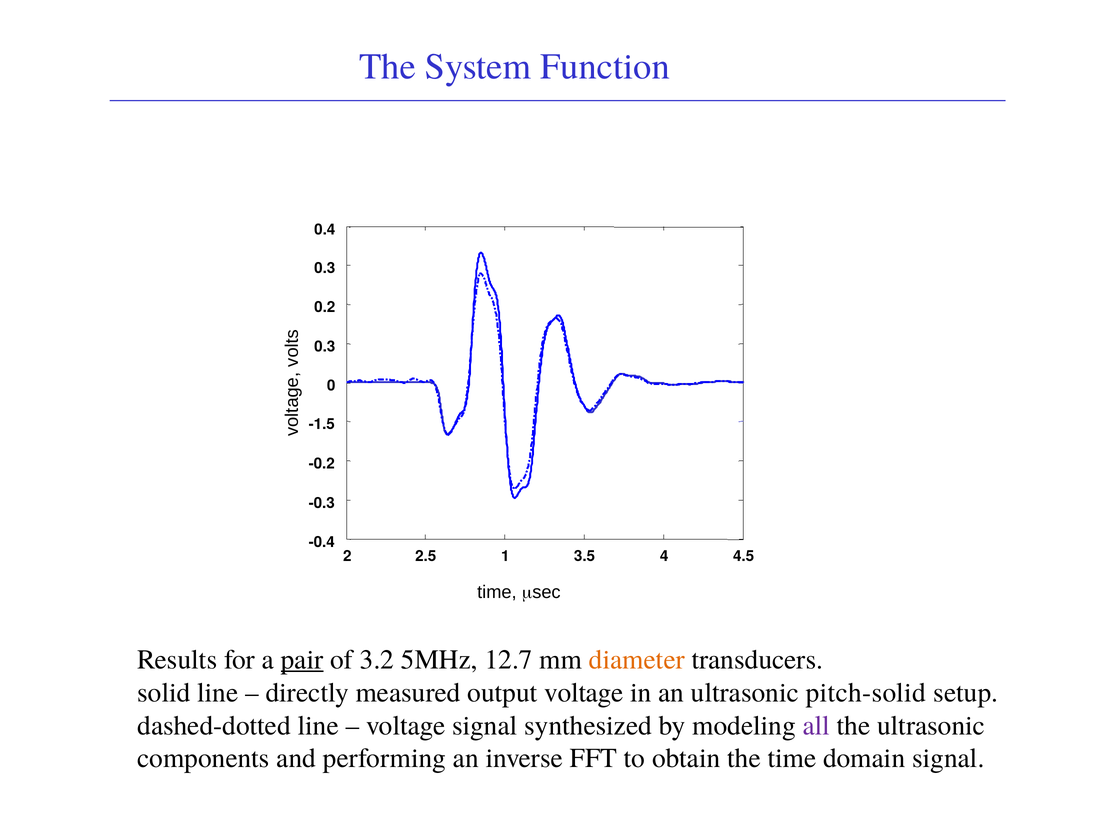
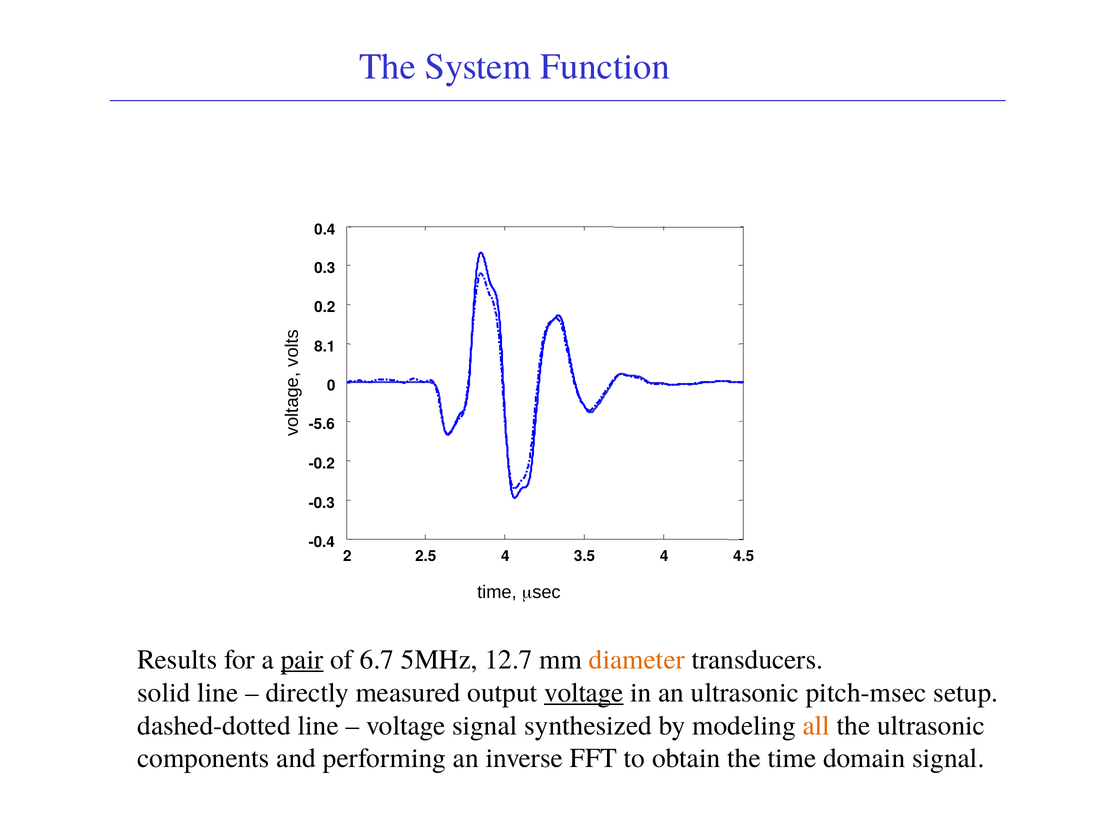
0.3: 0.3 -> 8.1 (325, 347)
-1.5: -1.5 -> -5.6 (322, 424)
2.5 1: 1 -> 4 (505, 556)
3.2: 3.2 -> 6.7 (377, 659)
voltage underline: none -> present (584, 692)
pitch-solid: pitch-solid -> pitch-msec (866, 692)
all colour: purple -> orange (816, 725)
